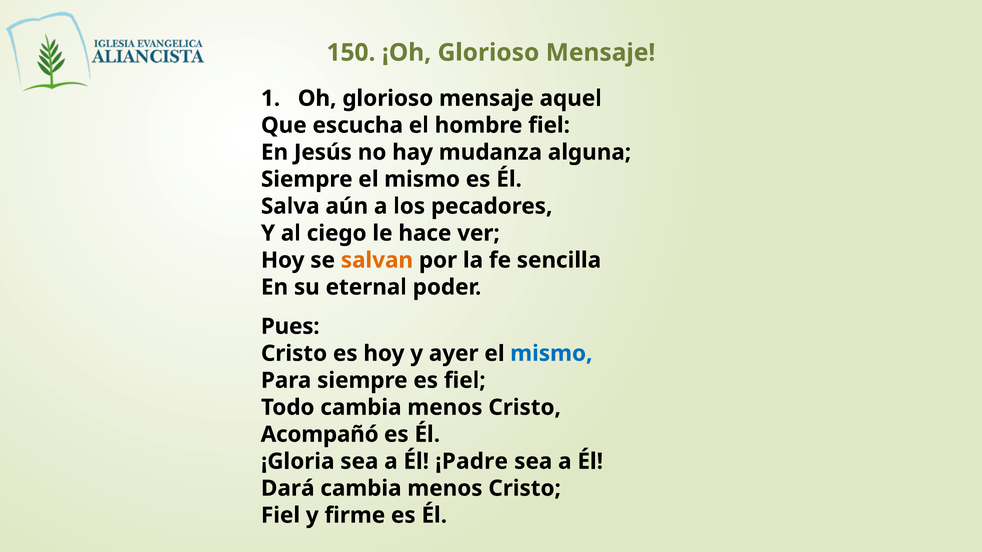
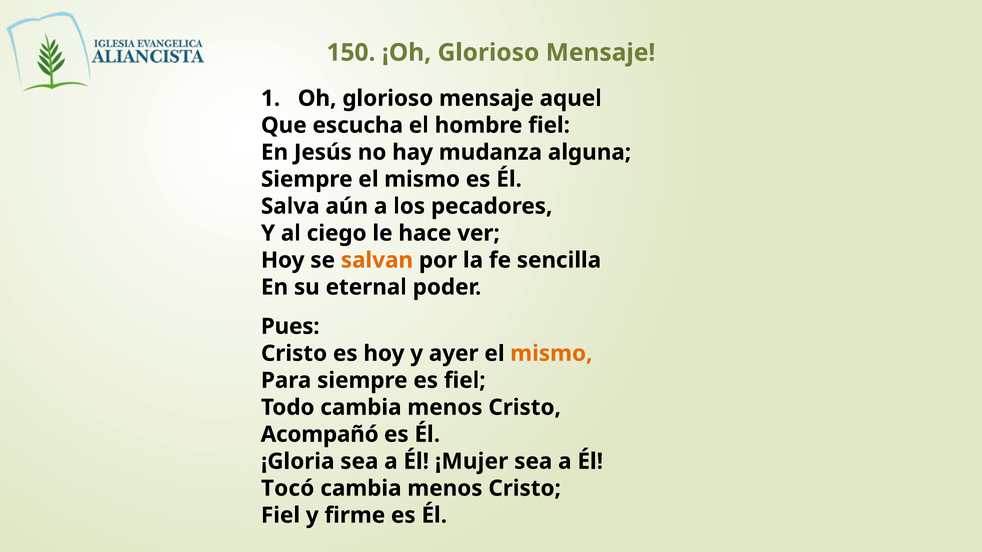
mismo colour: blue -> orange (551, 354)
¡Padre: ¡Padre -> ¡Mujer (472, 462)
Dará: Dará -> Tocó (288, 489)
